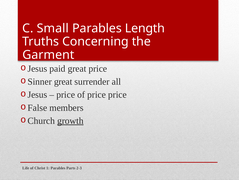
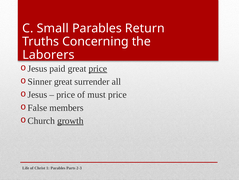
Length: Length -> Return (145, 28)
Garment: Garment -> Laborers (48, 55)
price underline: none -> present (98, 68)
of price: price -> must (97, 94)
